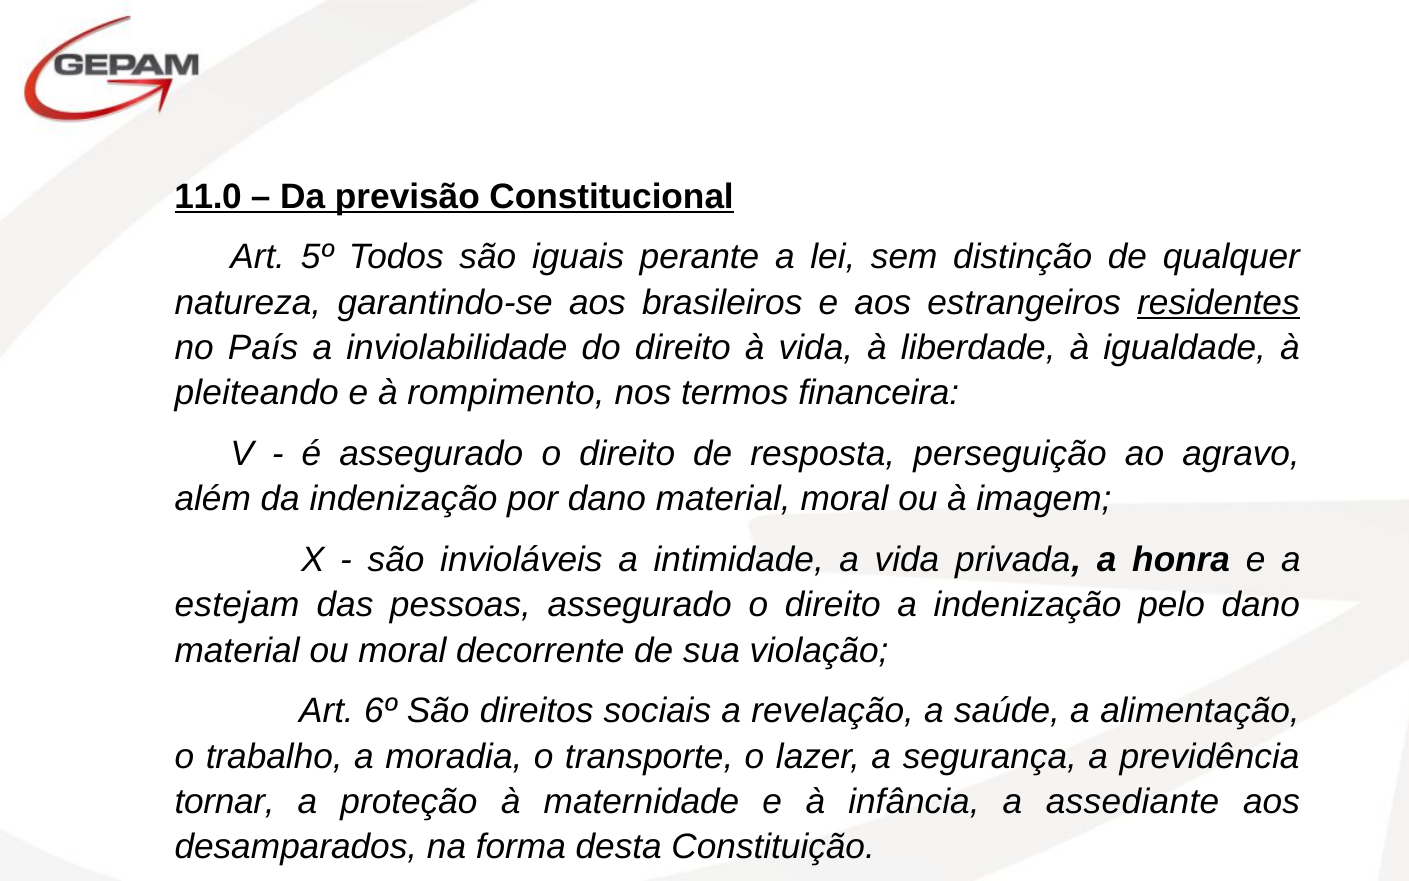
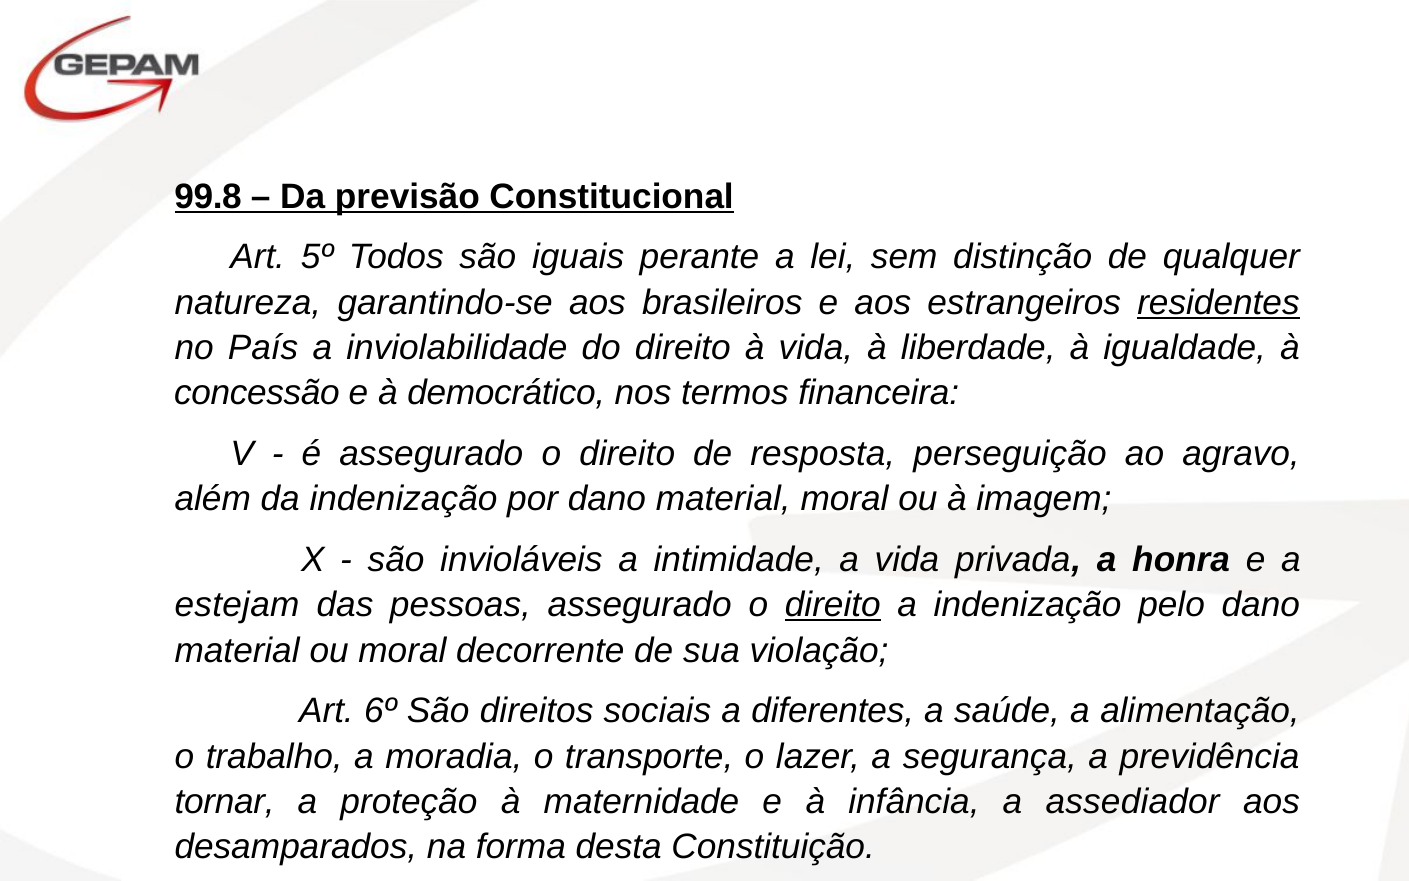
11.0: 11.0 -> 99.8 (208, 196)
pleiteando: pleiteando -> concessão (257, 393)
rompimento: rompimento -> democrático (506, 393)
direito underline: none -> present (833, 605)
revelação: revelação -> diferentes (833, 711)
assediante: assediante -> assediador (1133, 801)
